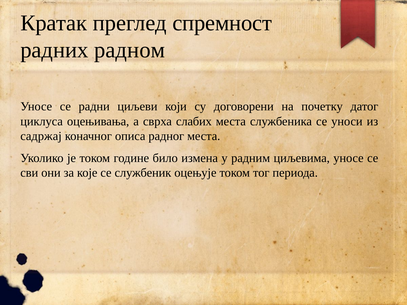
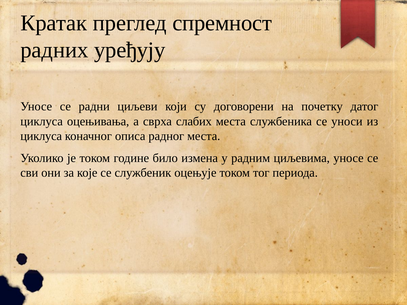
радном: радном -> уређују (130, 50)
садржај: садржај -> циклуса (41, 136)
